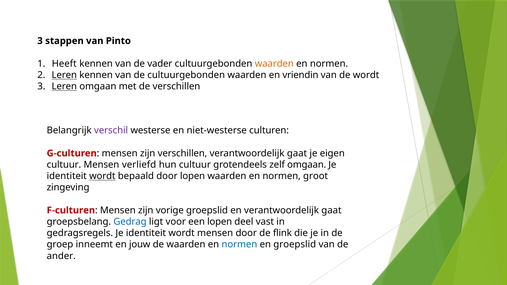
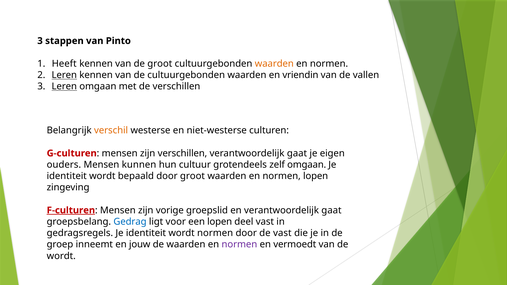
de vader: vader -> groot (160, 64)
de wordt: wordt -> vallen (366, 75)
verschil colour: purple -> orange (111, 131)
cultuur: cultuur -> ouders (64, 165)
verliefd: verliefd -> kunnen (139, 165)
wordt underline: present -> none (102, 176)
door lopen: lopen -> groot (192, 176)
normen groot: groot -> lopen (316, 176)
F-culturen underline: none -> present (71, 210)
wordt mensen: mensen -> normen (215, 233)
de flink: flink -> vast (282, 233)
normen colour: blue -> purple (239, 245)
en groepslid: groepslid -> vermoedt (295, 245)
ander: ander -> wordt (61, 256)
